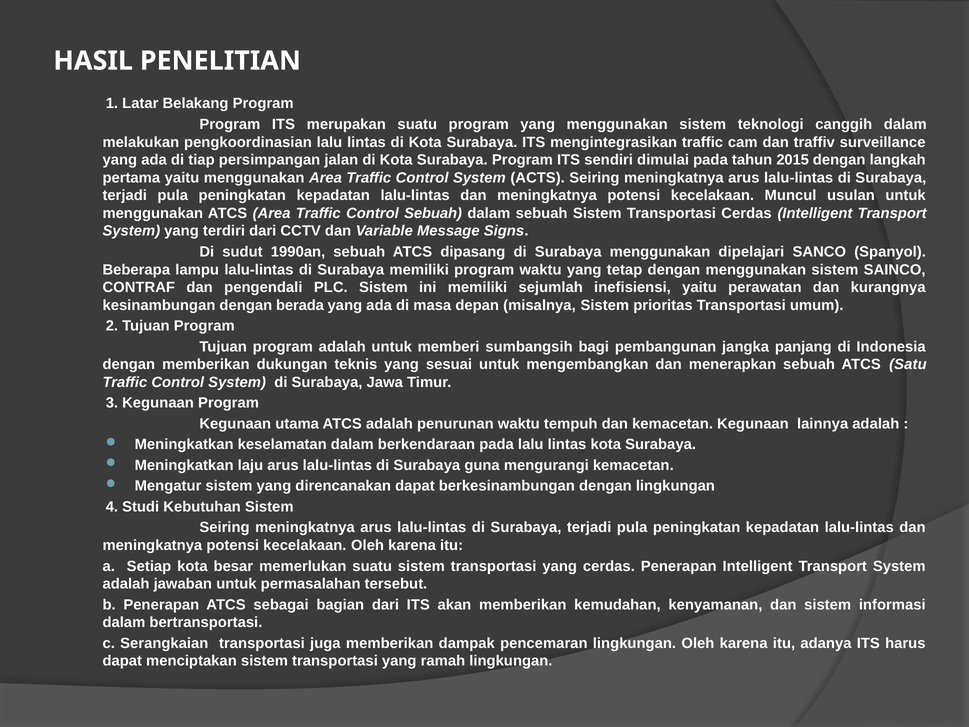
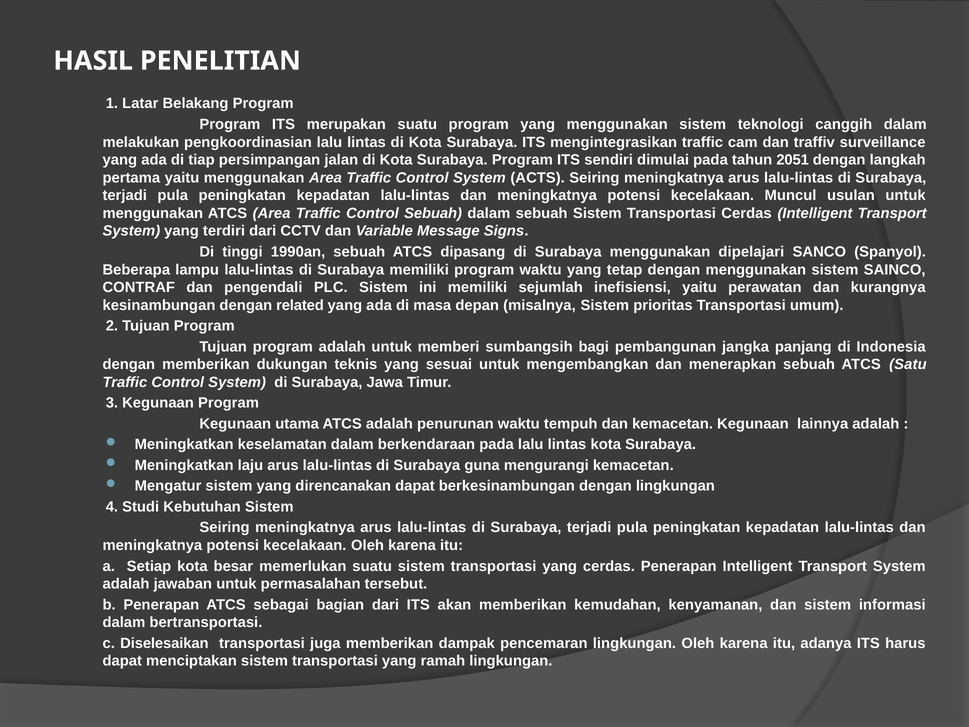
2015: 2015 -> 2051 (793, 160)
sudut: sudut -> tinggi (242, 252)
berada: berada -> related (300, 305)
Serangkaian: Serangkaian -> Diselesaikan (164, 643)
